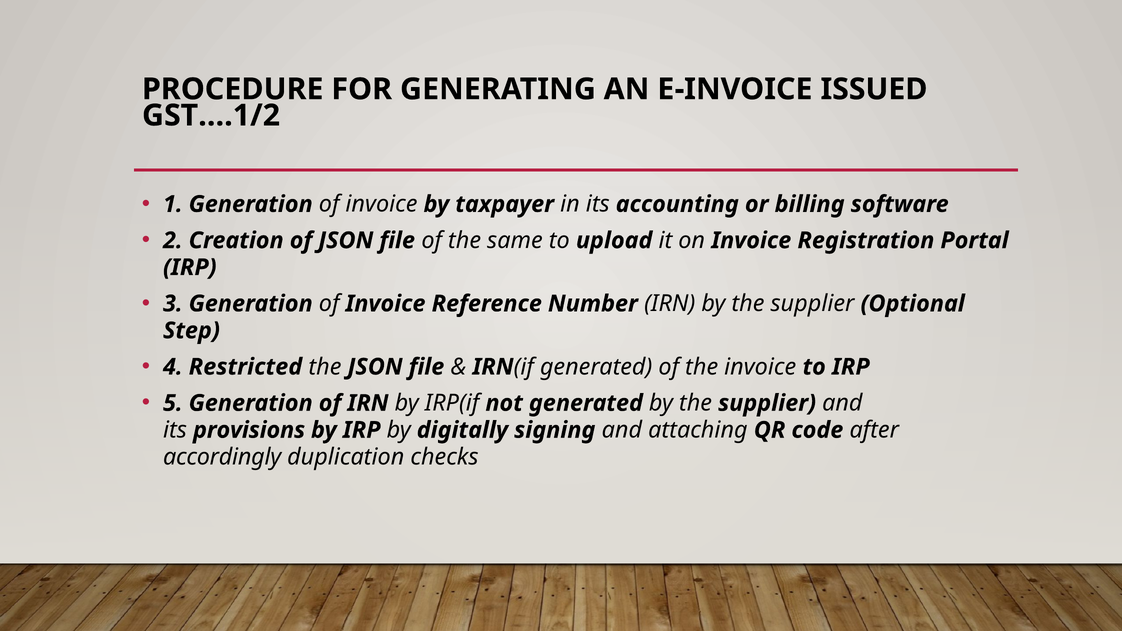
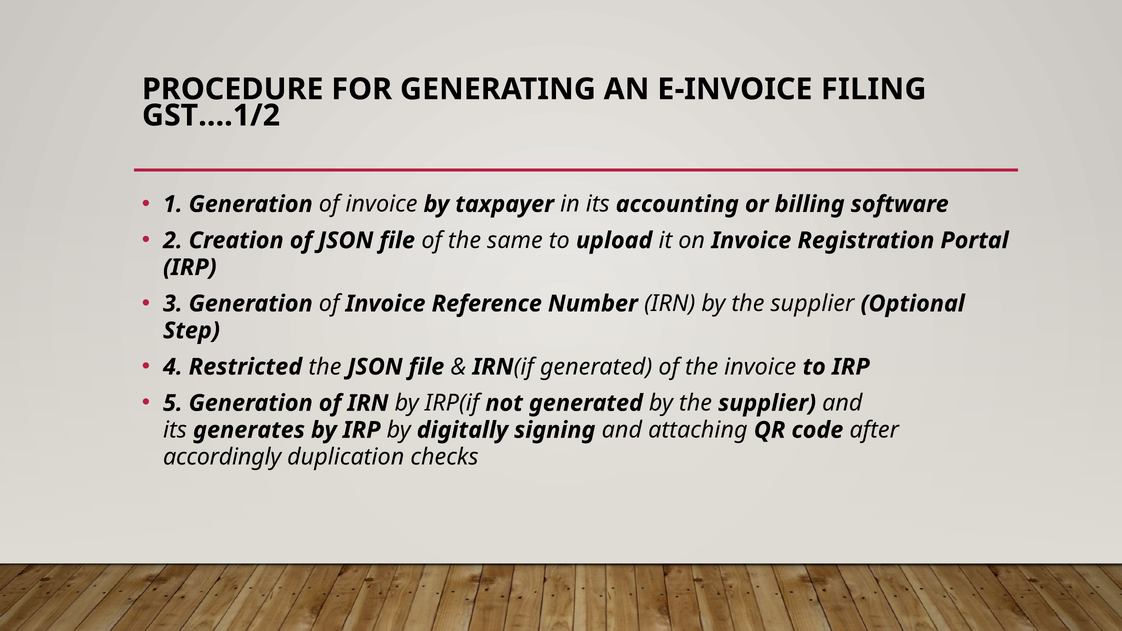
ISSUED: ISSUED -> FILING (874, 89)
provisions: provisions -> generates (249, 430)
